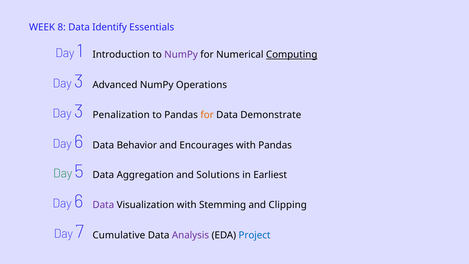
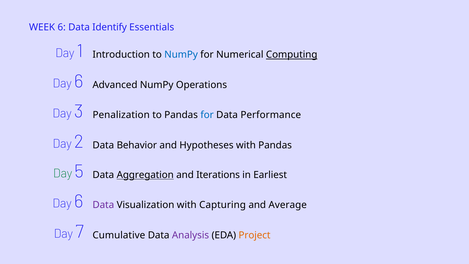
WEEK 8: 8 -> 6 (62, 27)
NumPy colour: purple -> blue (181, 55)
3: 3 -> 6 (79, 81)
for colour: orange -> blue (207, 115)
Demonstrate: Demonstrate -> Performance (271, 115)
6: 6 -> 2 (79, 142)
Encourages: Encourages -> Hypotheses (206, 145)
Aggregation underline: none -> present (145, 175)
Solutions: Solutions -> Iterations (218, 175)
Stemming: Stemming -> Capturing (223, 205)
Clipping: Clipping -> Average (288, 205)
Project colour: blue -> orange (255, 235)
